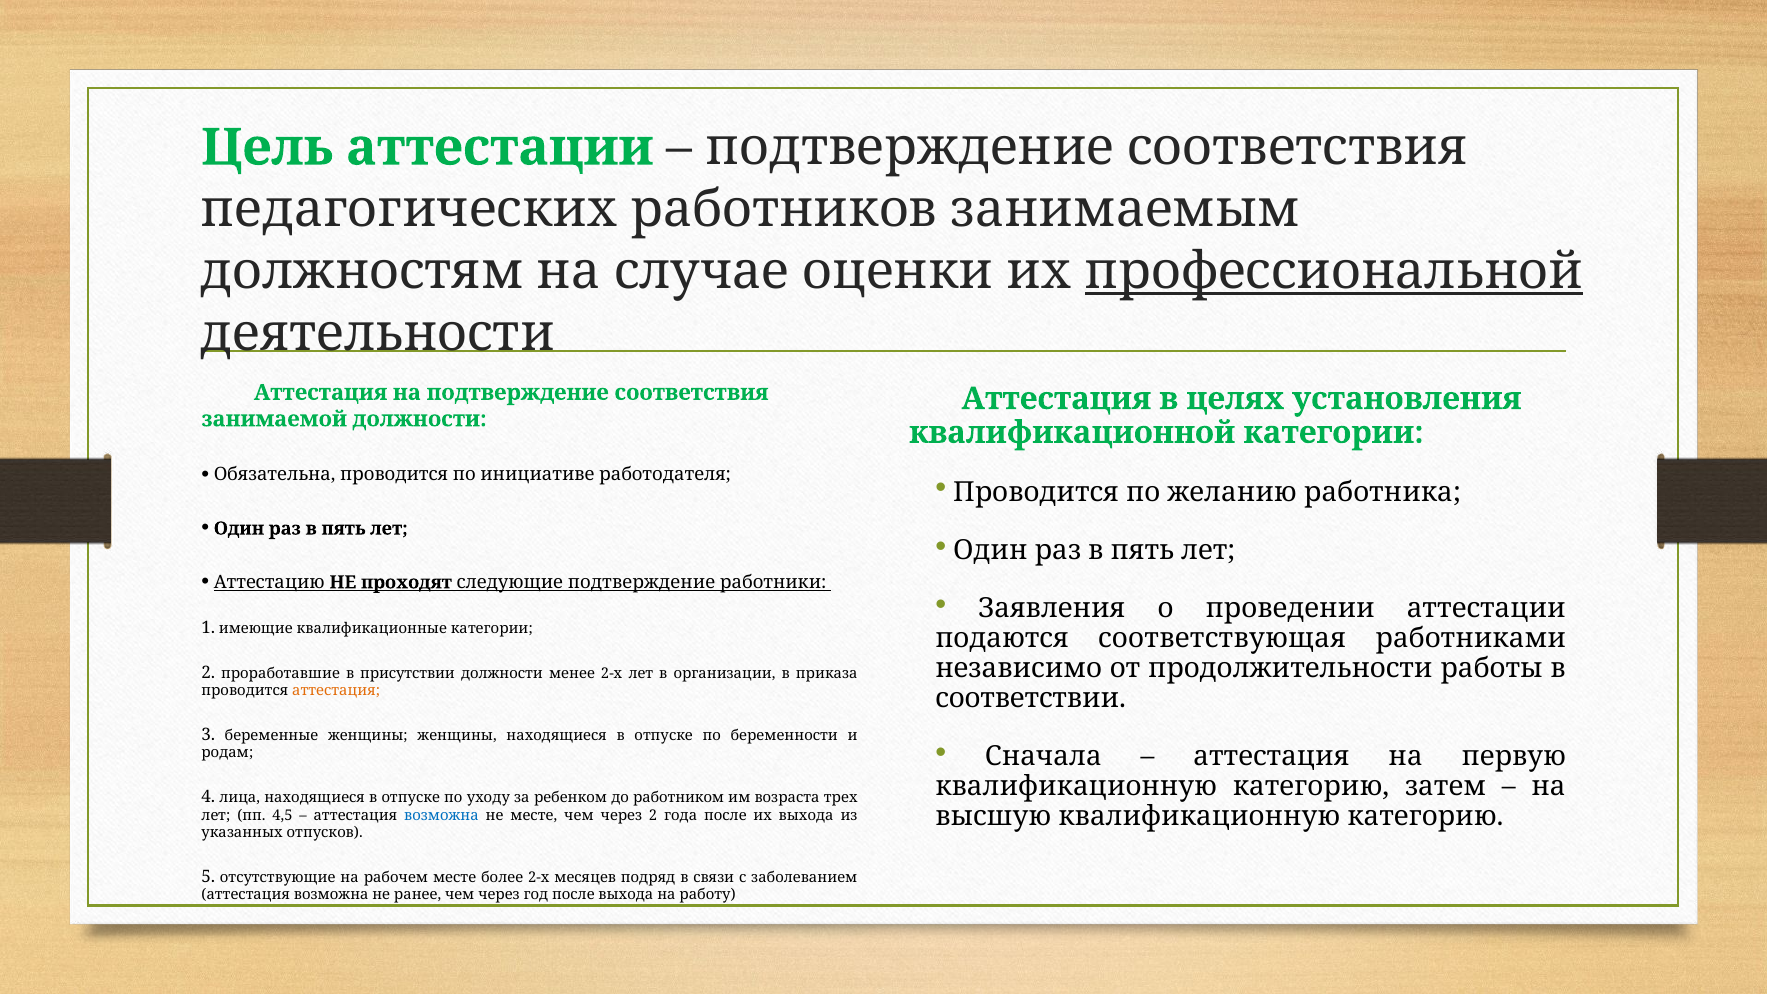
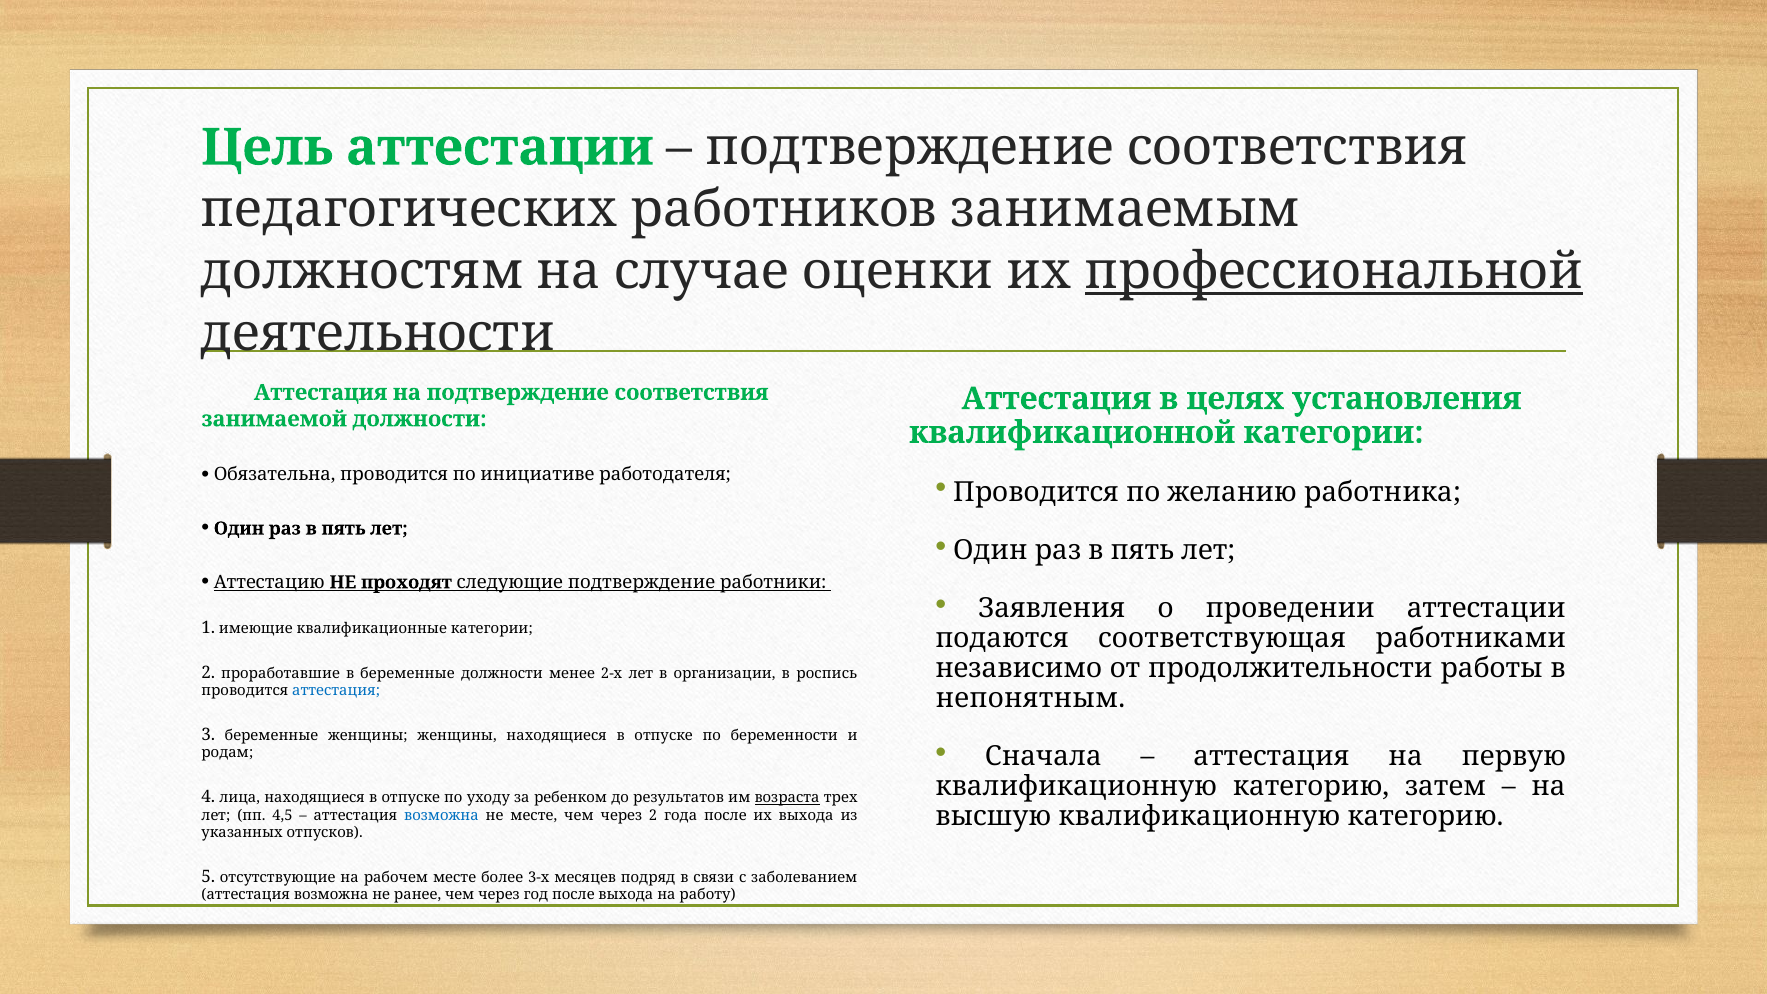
в присутствии: присутствии -> беременные (407, 673)
приказа: приказа -> роспись (827, 673)
аттестация colour: orange -> blue (336, 691)
соответствии: соответствии -> непонятным (1030, 698)
работником: работником -> результатов (679, 798)
возраста underline: none -> present (787, 798)
более 2-х: 2-х -> 3-х (539, 877)
